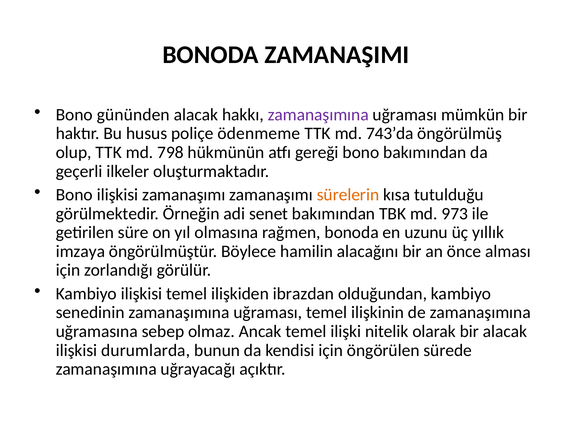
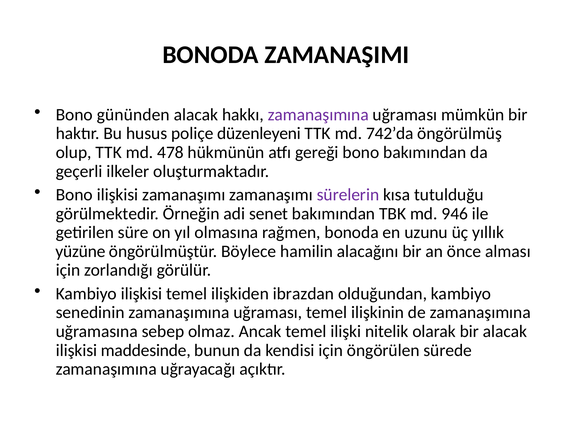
ödenmeme: ödenmeme -> düzenleyeni (259, 134)
743’da: 743’da -> 742’da (390, 134)
798: 798 -> 478 (170, 152)
sürelerin colour: orange -> purple (348, 195)
973: 973 -> 946 (455, 214)
imzaya: imzaya -> yüzüne (81, 251)
durumlarda: durumlarda -> maddesinde (146, 350)
